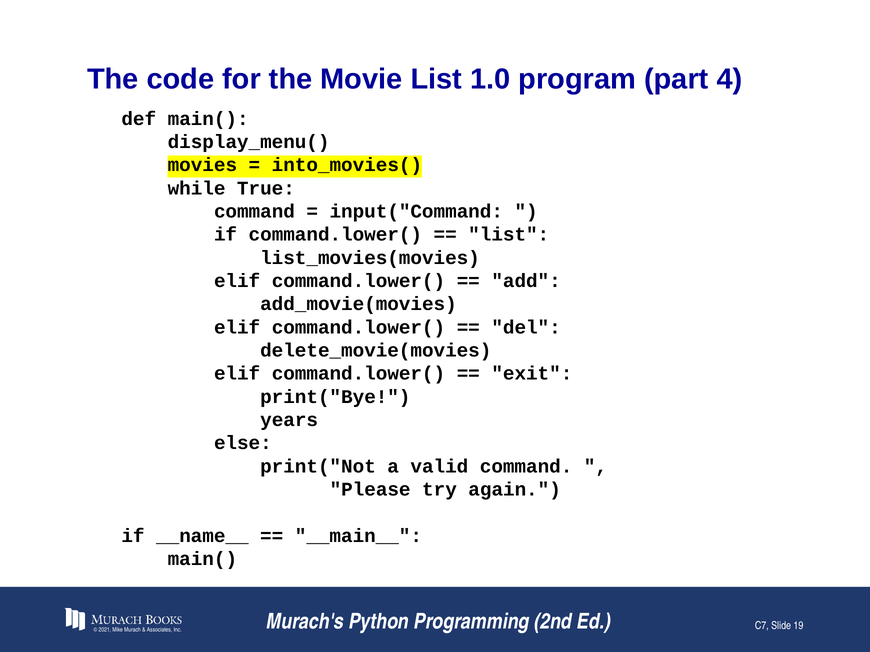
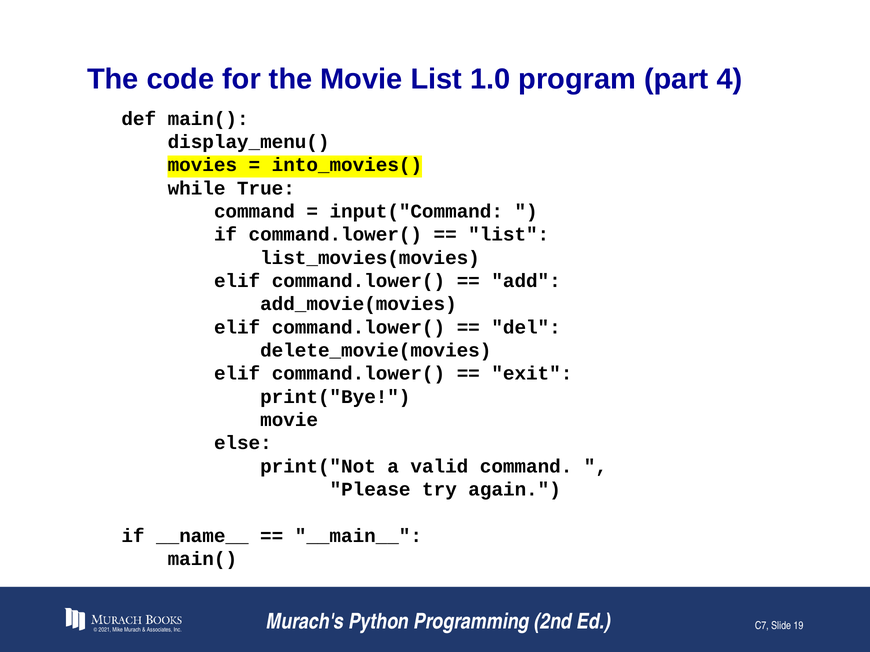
years: years -> movie (289, 420)
